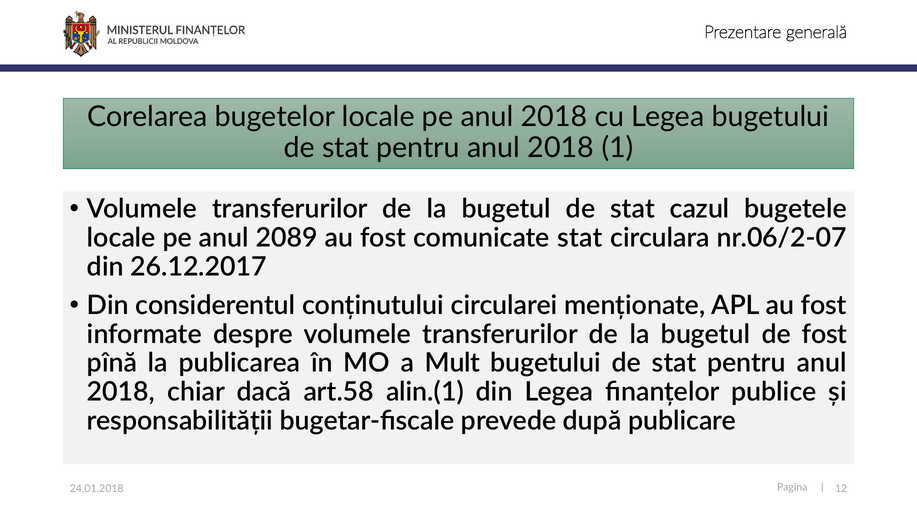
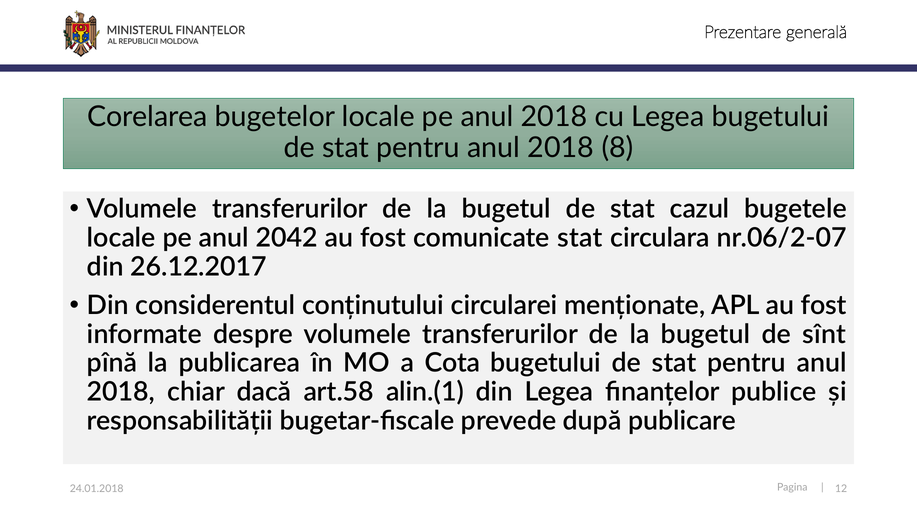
1: 1 -> 8 (617, 148)
2089: 2089 -> 2042 (287, 238)
de fost: fost -> sînt (824, 334)
Mult: Mult -> Cota (452, 363)
